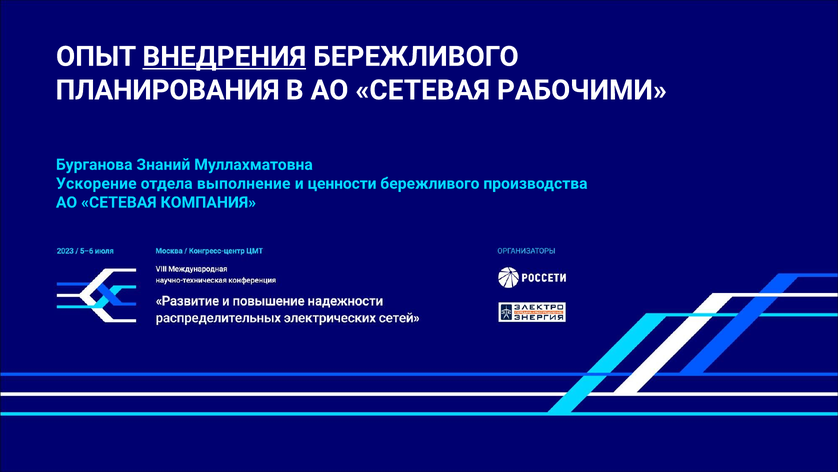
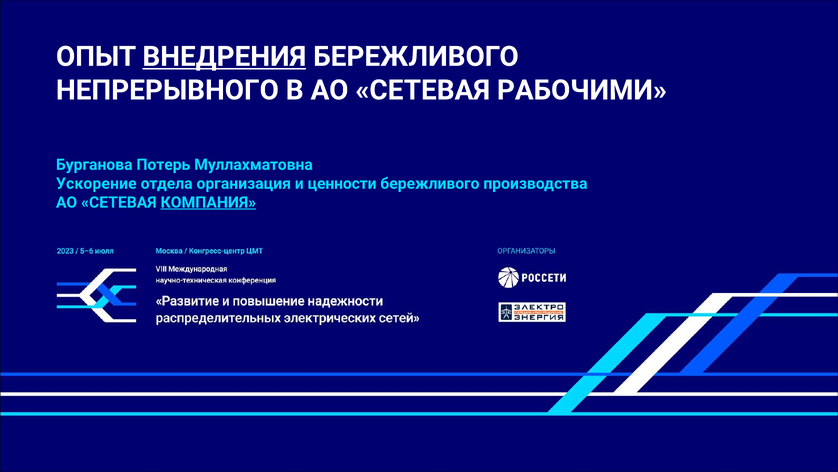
ПЛАНИРОВАНИЯ: ПЛАНИРОВАНИЯ -> НЕПРЕРЫВНОГО (167, 90)
Знаний: Знаний -> Потерь (163, 164)
выполнение: выполнение -> организация (244, 183)
КОМПАНИЯ underline: none -> present (208, 202)
